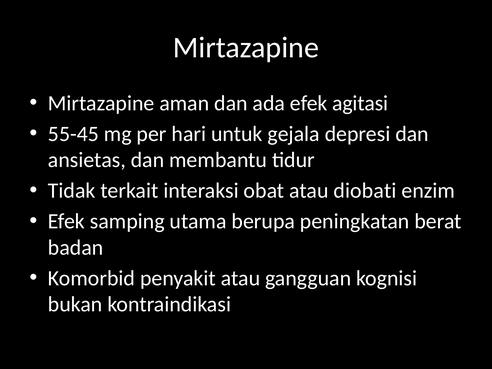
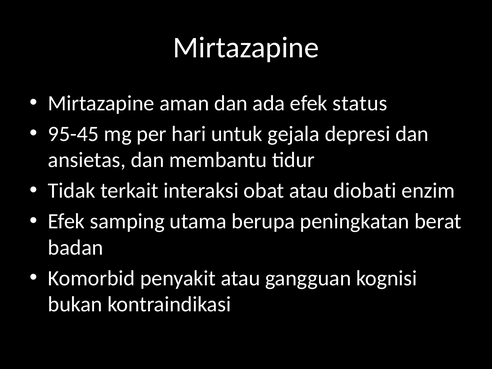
agitasi: agitasi -> status (360, 103)
55-45: 55-45 -> 95-45 (73, 134)
